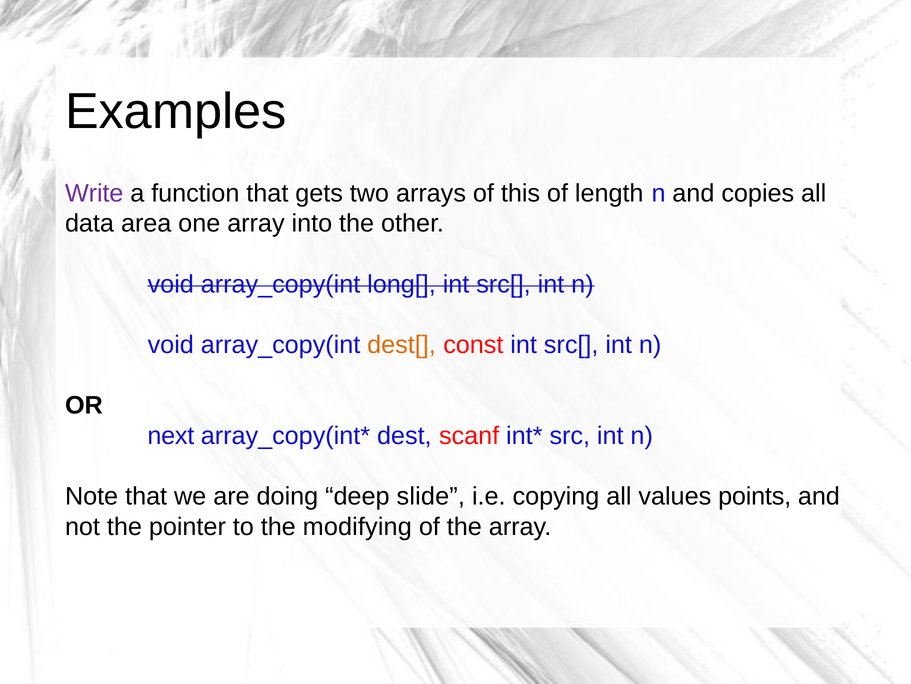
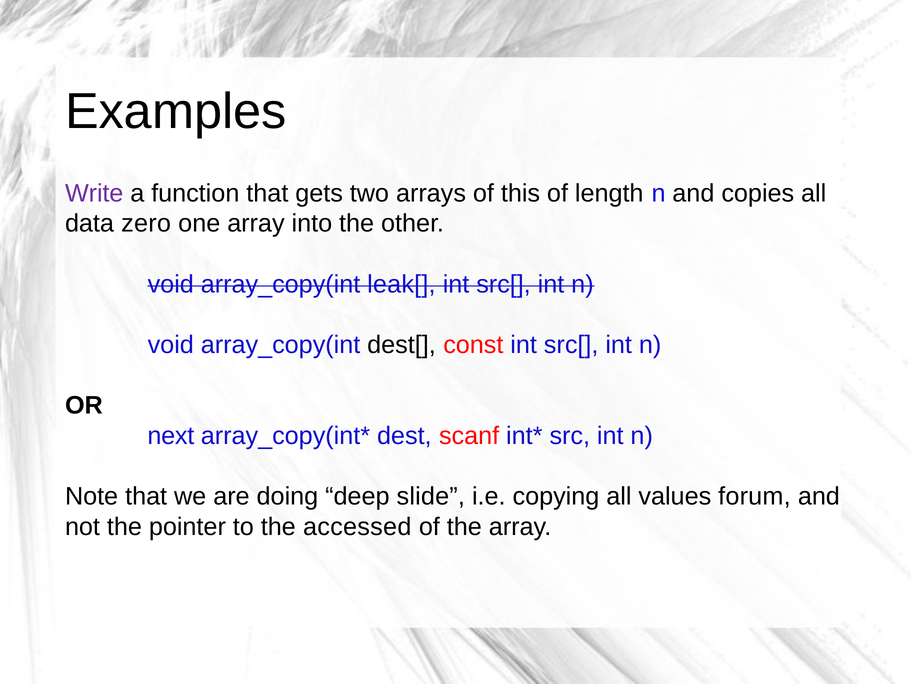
area: area -> zero (146, 223)
long[: long[ -> leak[ (401, 284)
dest[ colour: orange -> black (401, 344)
points: points -> forum (754, 496)
modifying: modifying -> accessed (357, 526)
